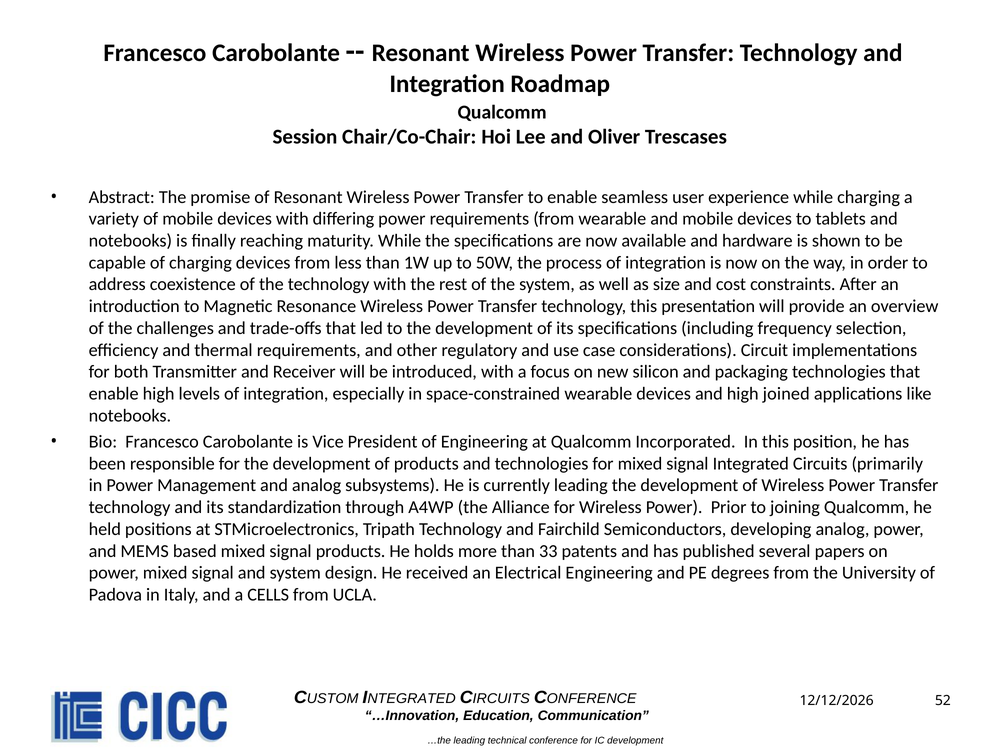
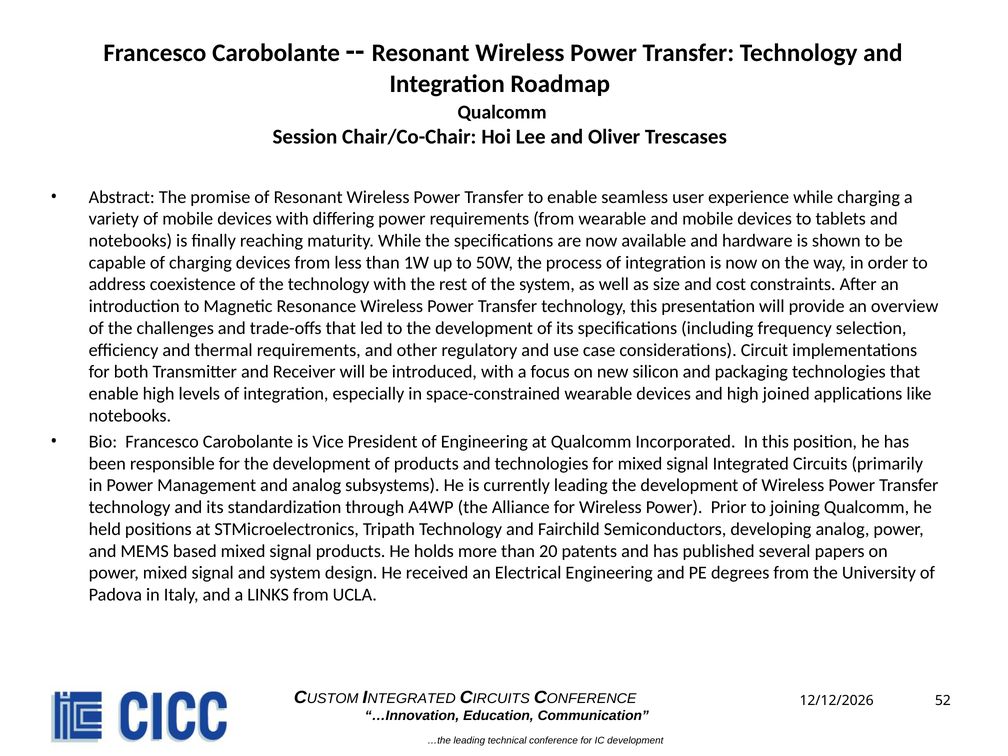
33: 33 -> 20 (548, 551)
CELLS: CELLS -> LINKS (268, 595)
